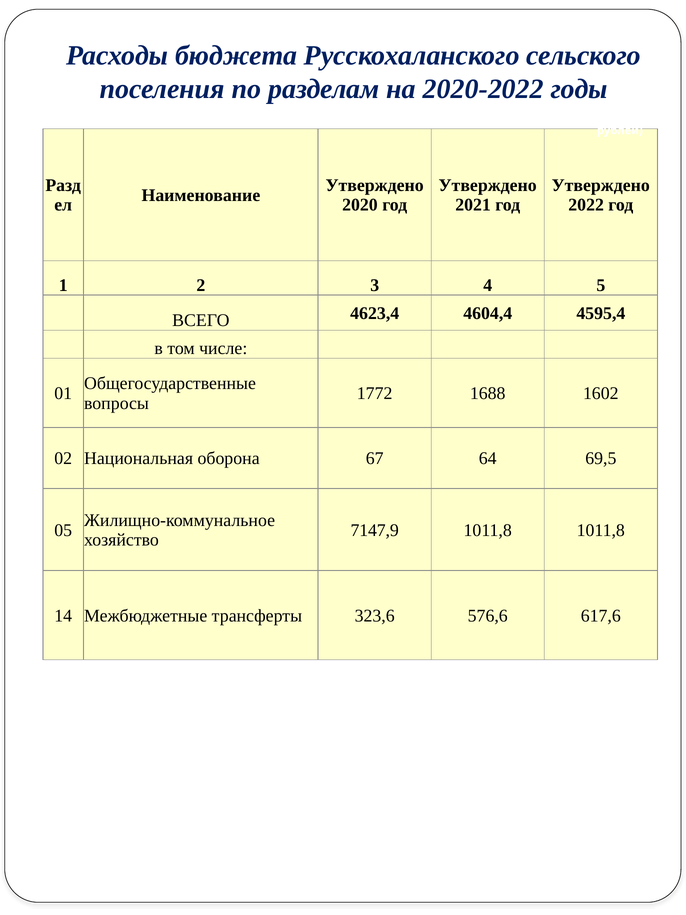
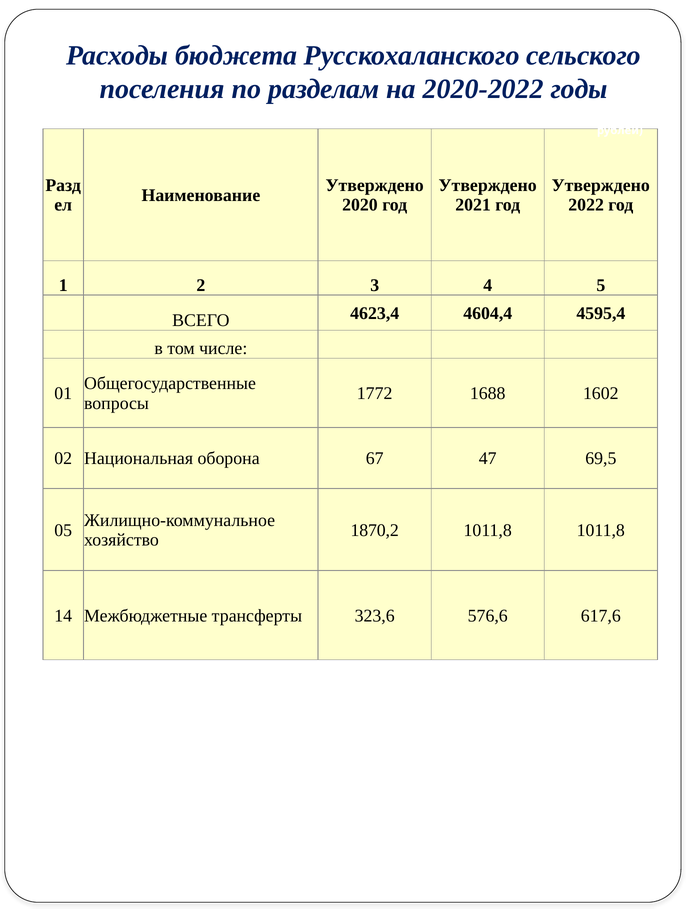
64: 64 -> 47 (488, 458)
7147,9: 7147,9 -> 1870,2 (375, 530)
